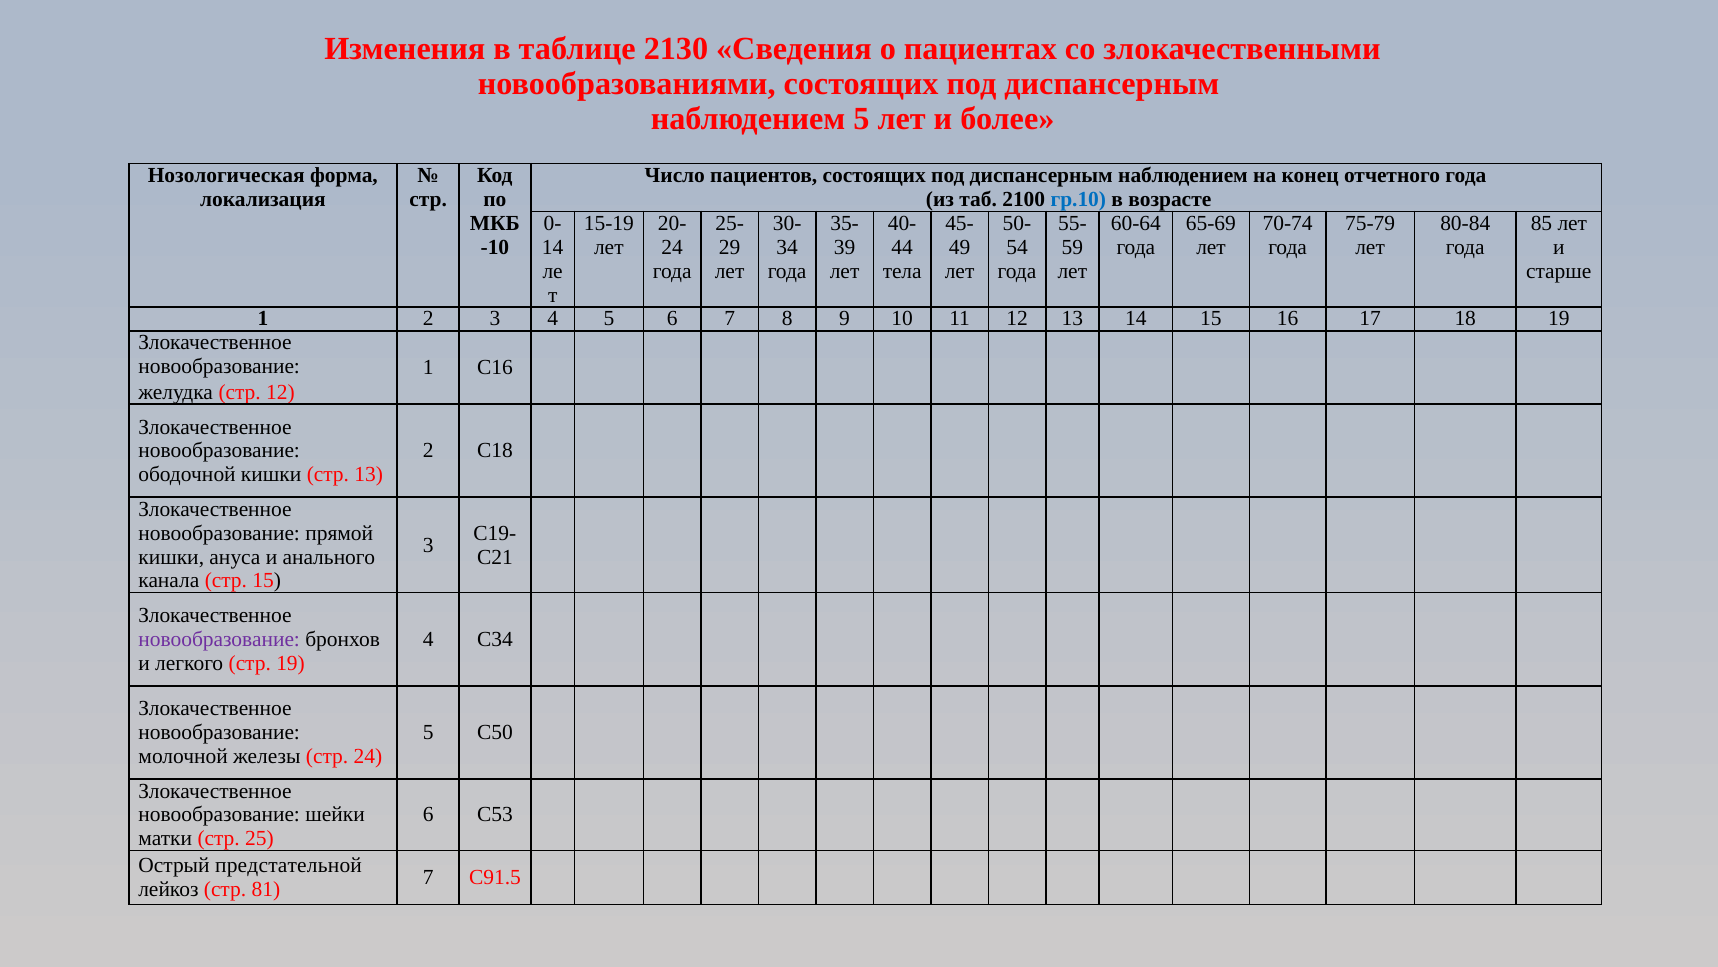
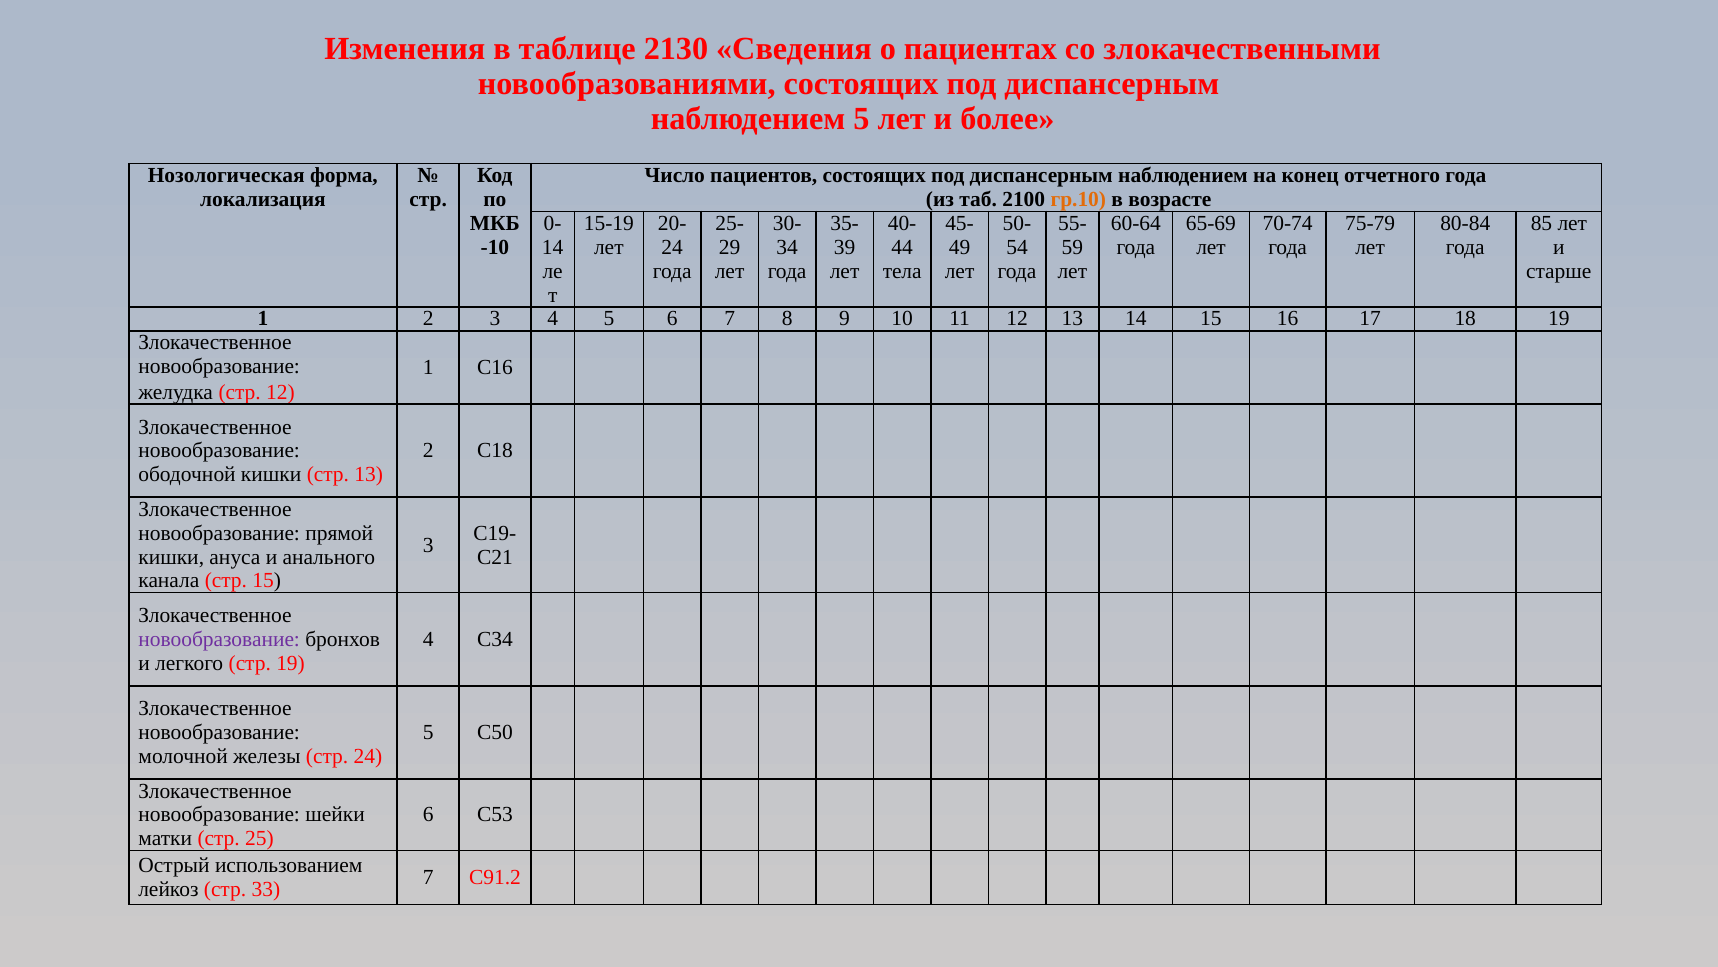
гр.10 colour: blue -> orange (1078, 199)
предстательной: предстательной -> использованием (289, 865)
С91.5: С91.5 -> С91.2 (495, 877)
81: 81 -> 33 (266, 889)
